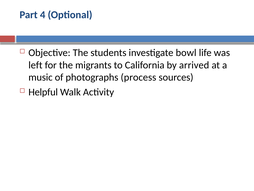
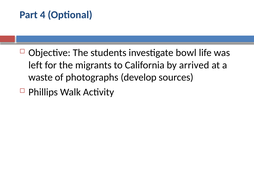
music: music -> waste (41, 77)
process: process -> develop (139, 77)
Helpful: Helpful -> Phillips (43, 92)
